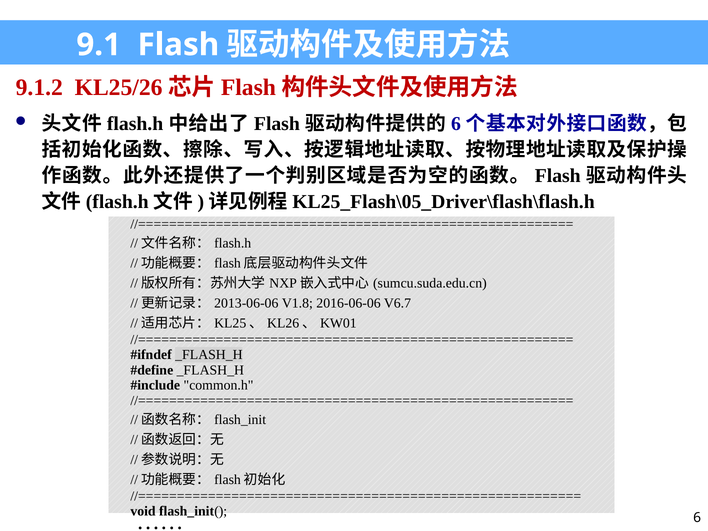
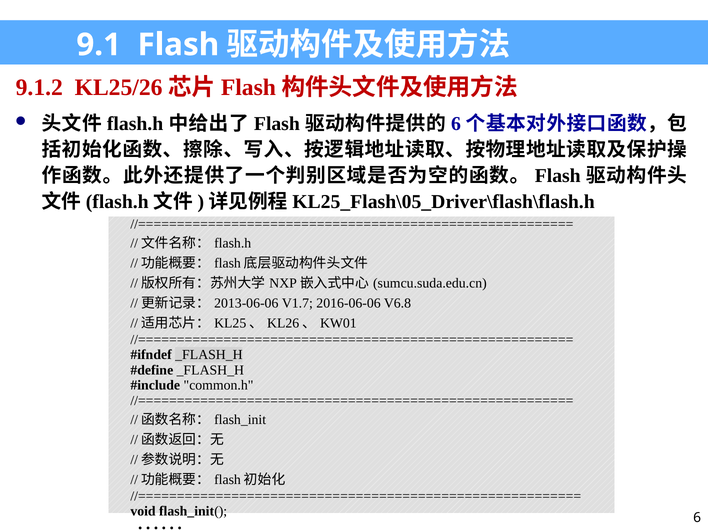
V1.8: V1.8 -> V1.7 (297, 303)
V6.7: V6.7 -> V6.8 (397, 303)
